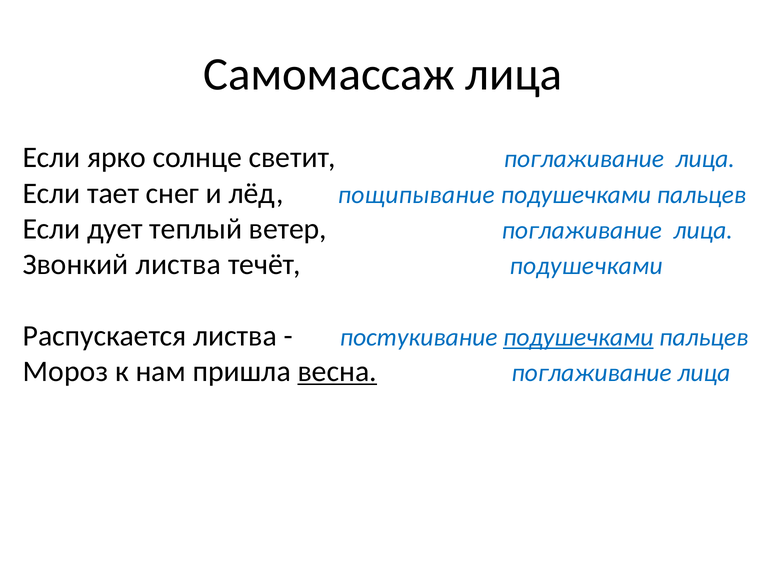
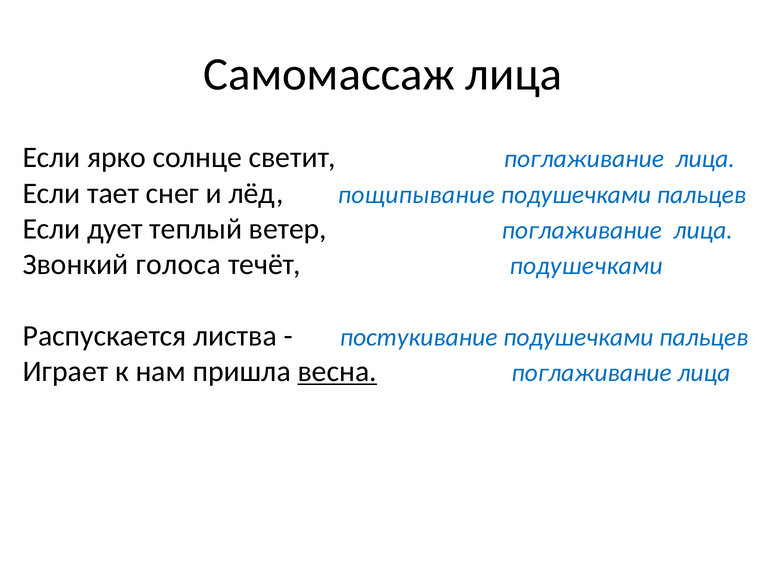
Звонкий листва: листва -> голоса (178, 265)
подушечками underline: present -> none (578, 338)
Мороз: Мороз -> Играет (66, 372)
